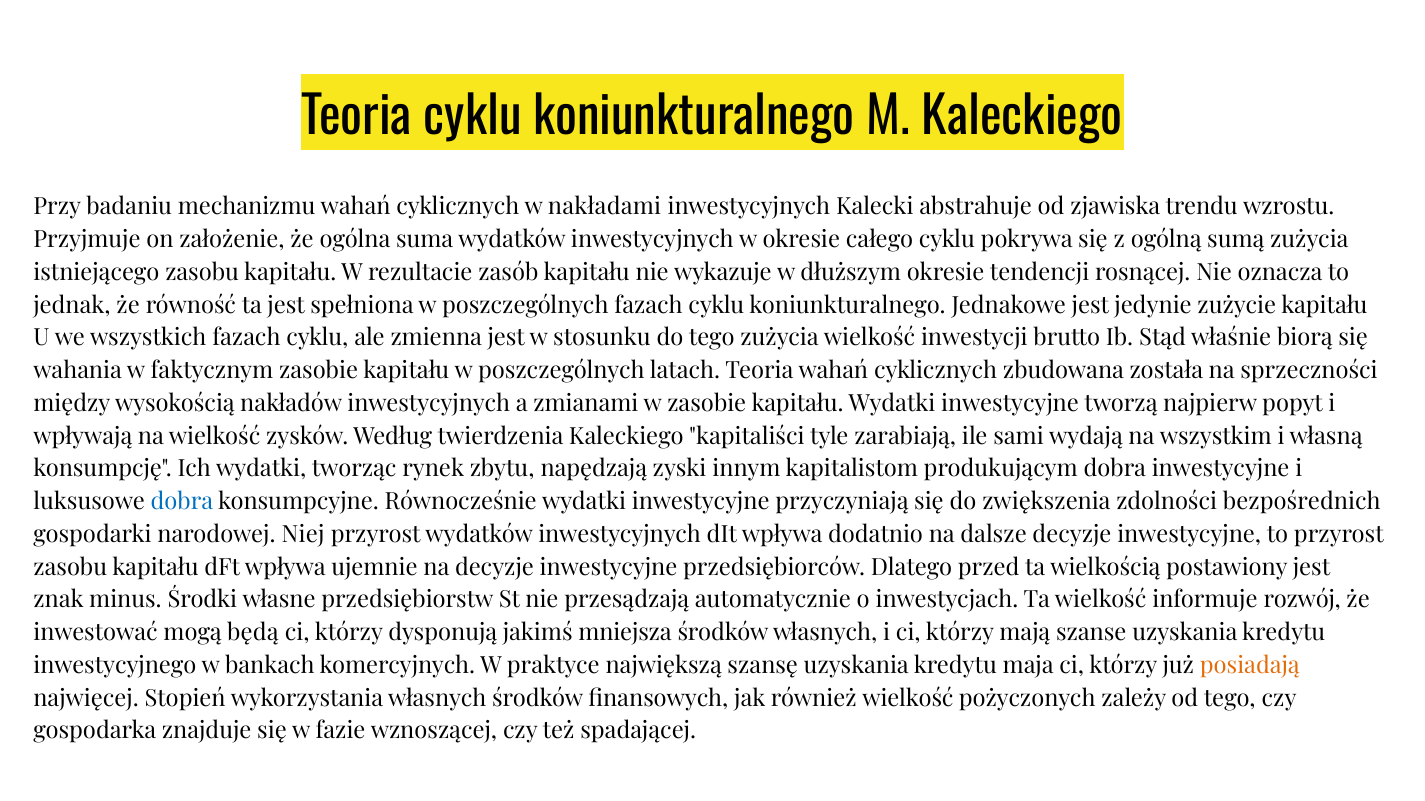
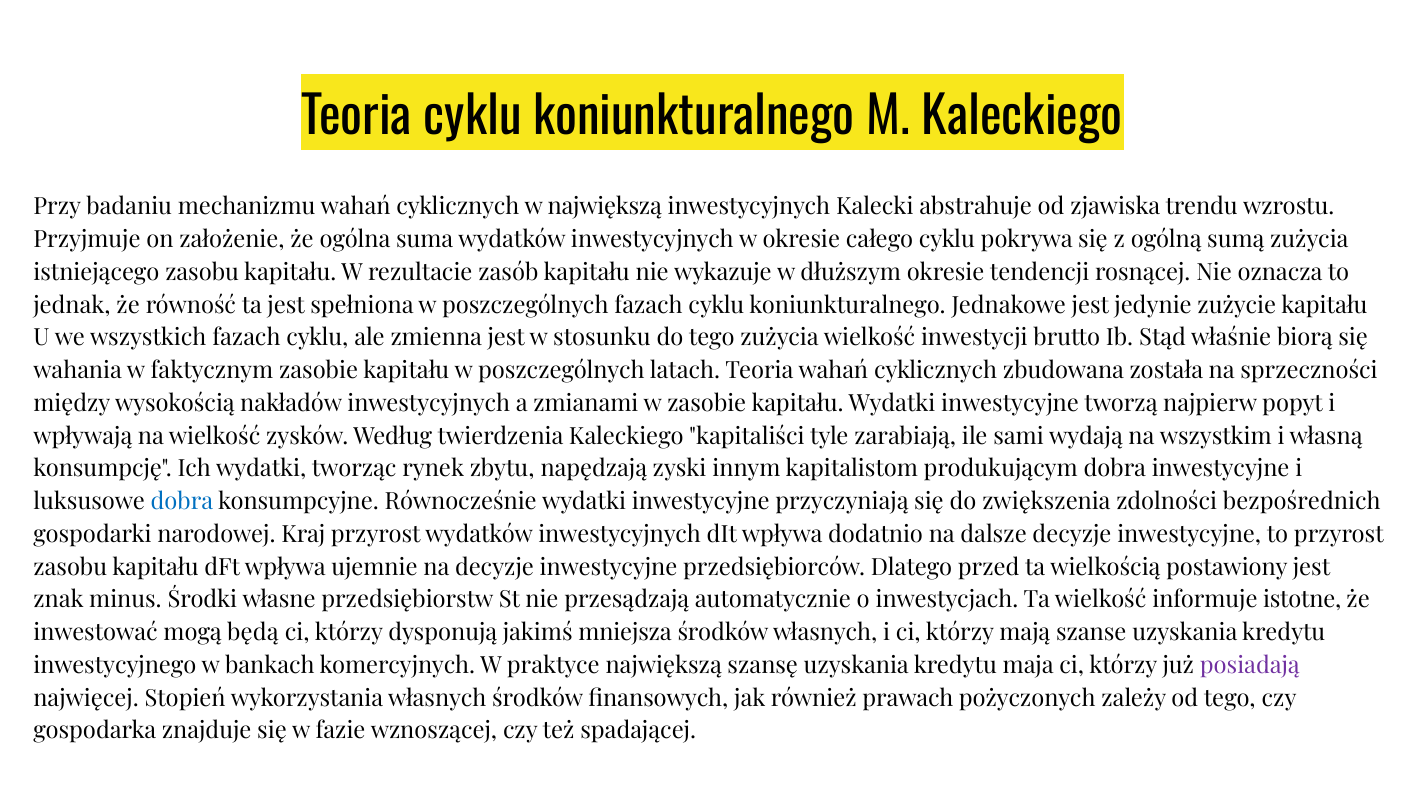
w nakładami: nakładami -> największą (605, 207)
Niej: Niej -> Kraj (303, 535)
rozwój: rozwój -> istotne (1302, 600)
posiadają colour: orange -> purple (1250, 666)
również wielkość: wielkość -> prawach (908, 699)
